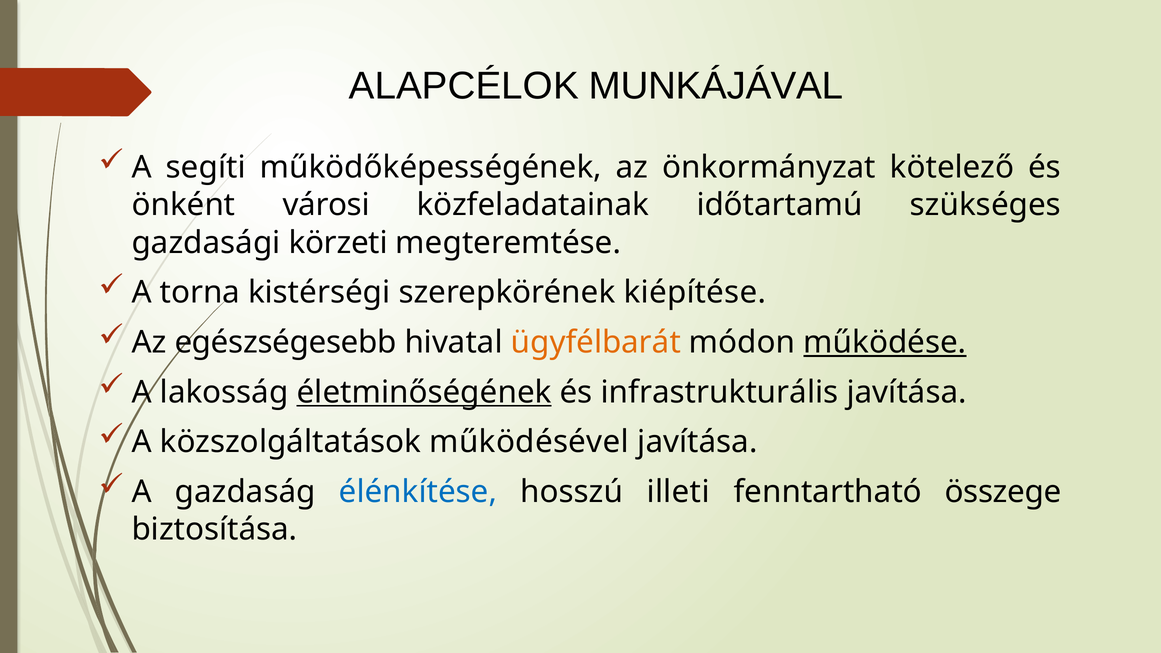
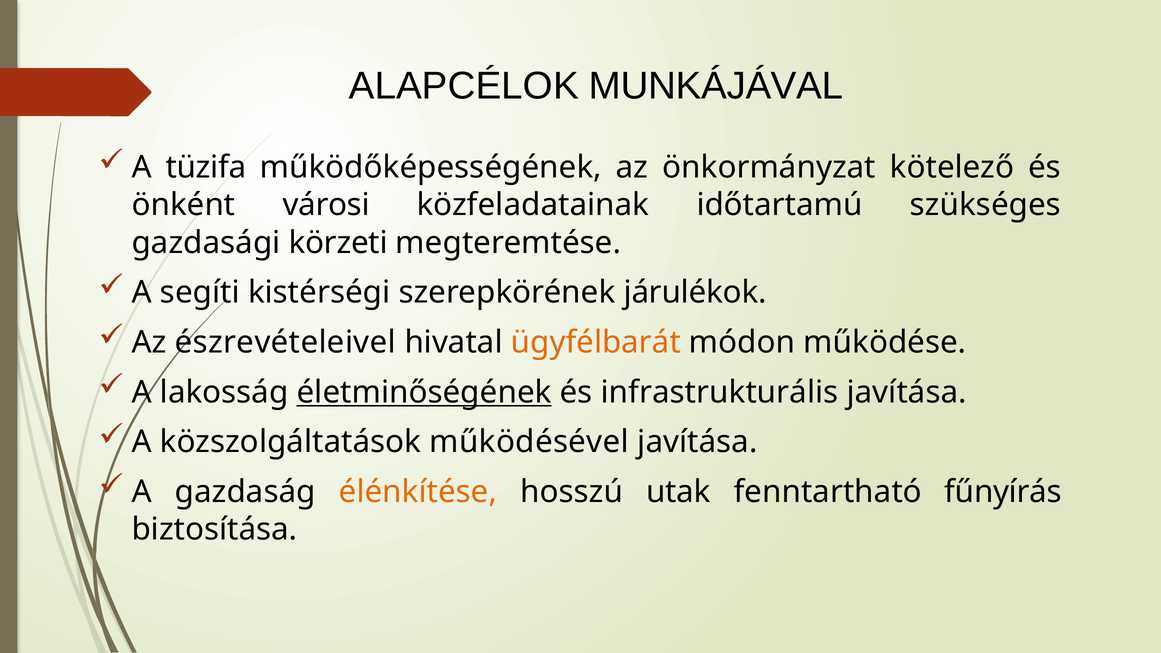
segíti: segíti -> tüzifa (206, 167)
torna: torna -> segíti (200, 293)
kiépítése: kiépítése -> járulékok (695, 293)
egészségesebb: egészségesebb -> észrevételeivel (285, 342)
működése underline: present -> none (885, 342)
élénkítése colour: blue -> orange (418, 492)
illeti: illeti -> utak (678, 492)
összege: összege -> fűnyírás (1003, 492)
